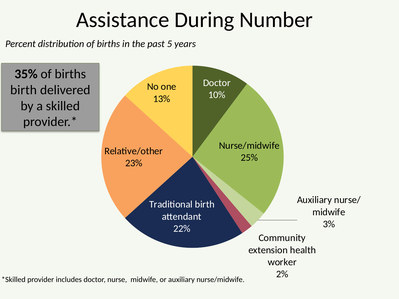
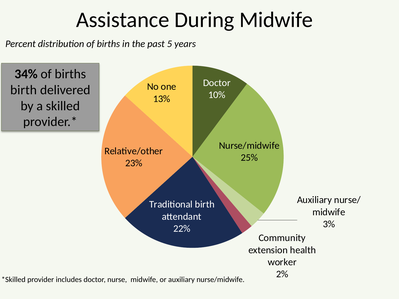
During Number: Number -> Midwife (276, 20)
35%: 35% -> 34% (26, 74)
